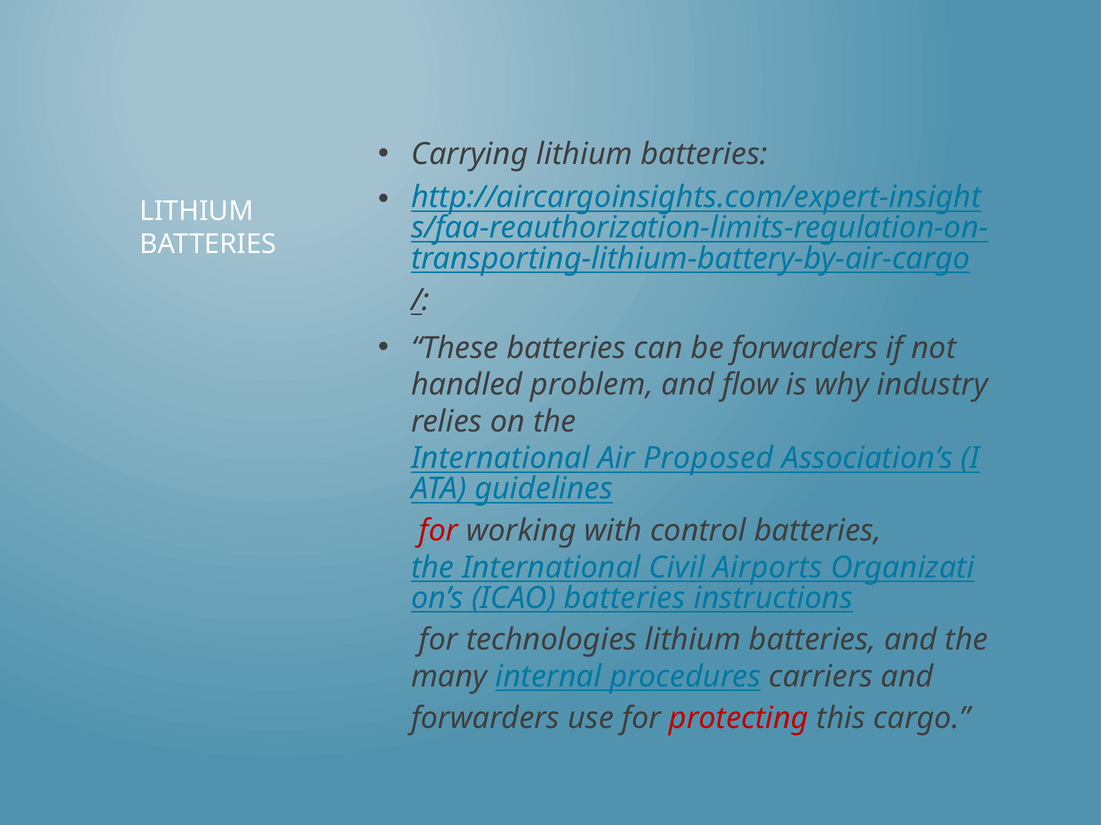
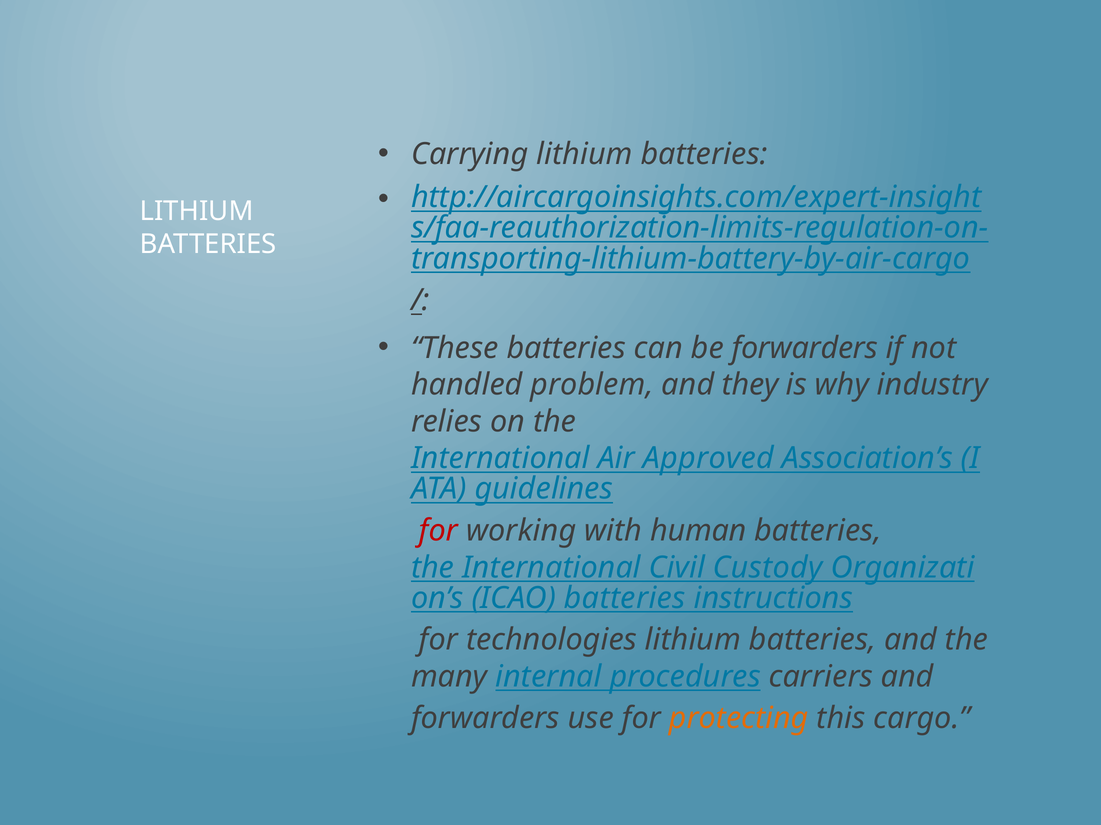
flow: flow -> they (750, 385)
Proposed: Proposed -> Approved (708, 459)
control: control -> human (698, 531)
Airports: Airports -> Custody (768, 568)
protecting colour: red -> orange (739, 719)
